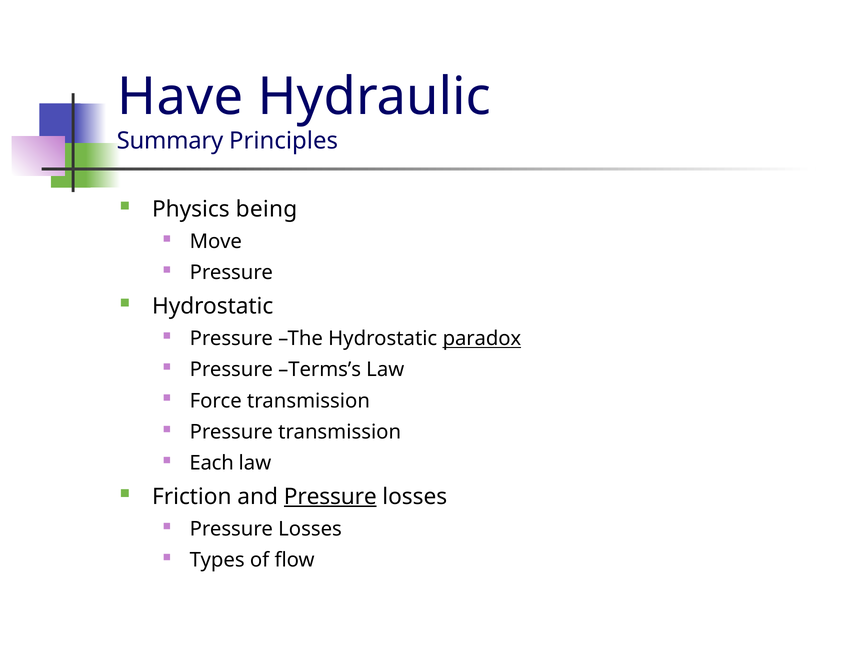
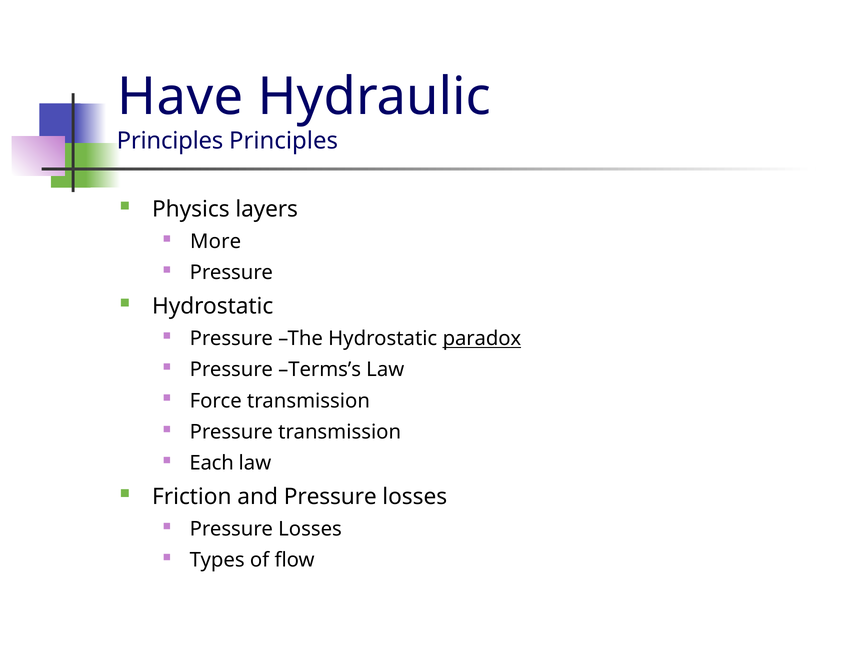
Summary: Summary -> Principles (170, 141)
being: being -> layers (267, 209)
Move: Move -> More (216, 242)
Pressure underline: present -> none (330, 497)
